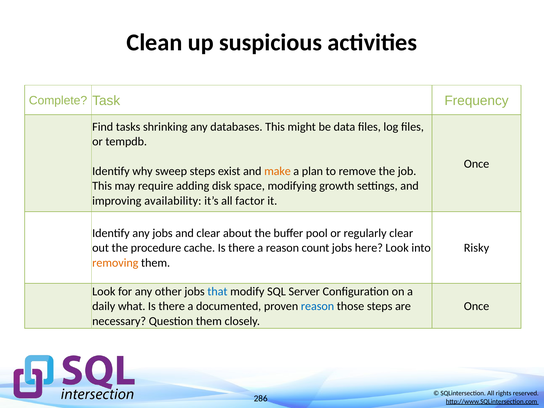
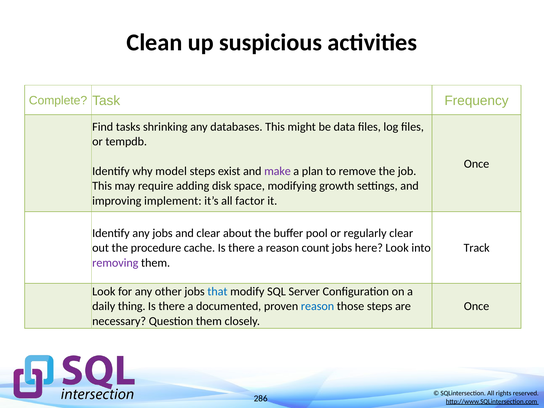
sweep: sweep -> model (171, 171)
make colour: orange -> purple (277, 171)
availability: availability -> implement (173, 201)
Risky: Risky -> Track (477, 248)
removing colour: orange -> purple (115, 263)
what: what -> thing (132, 306)
